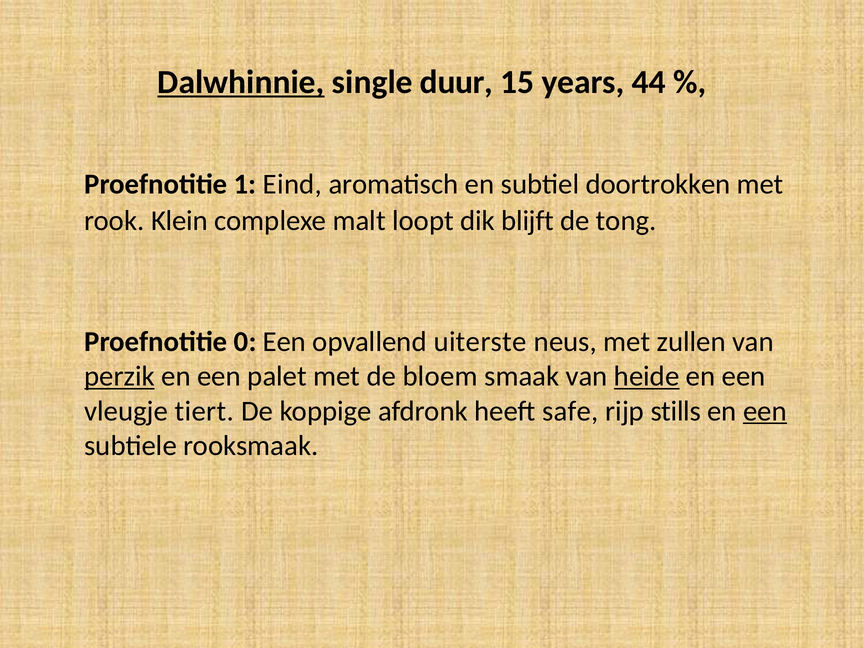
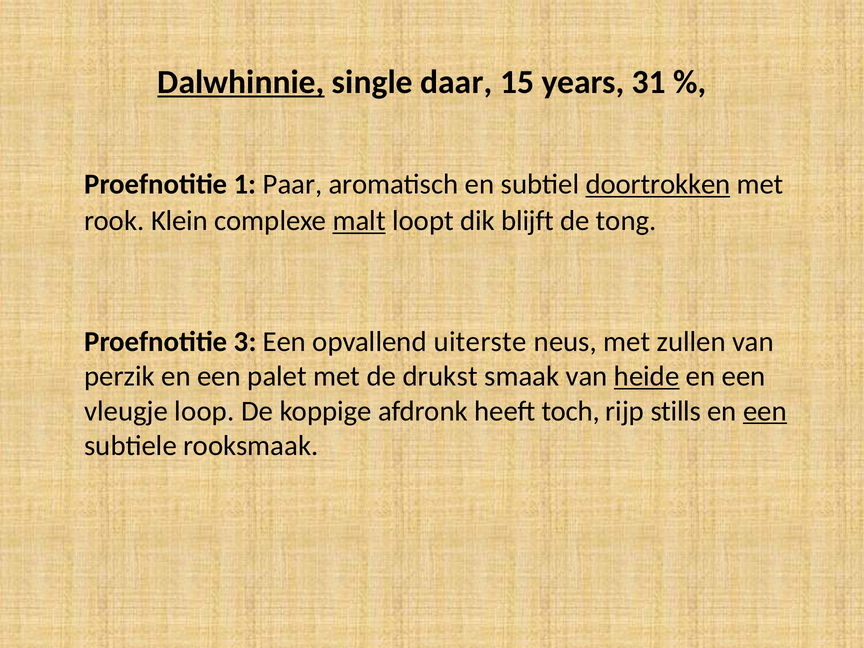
duur: duur -> daar (456, 82)
44: 44 -> 31 (649, 82)
Eind: Eind -> Paar (293, 184)
doortrokken underline: none -> present (658, 184)
malt underline: none -> present (359, 221)
0: 0 -> 3 (245, 342)
perzik underline: present -> none (119, 376)
bloem: bloem -> drukst (440, 376)
tiert: tiert -> loop (204, 411)
safe: safe -> toch (571, 411)
